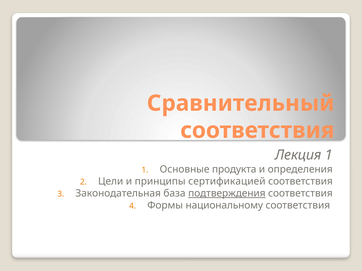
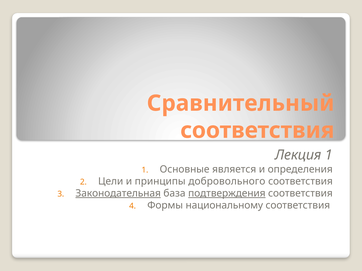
продукта: продукта -> является (234, 169)
сертификацией: сертификацией -> добровольного (227, 182)
Законодательная underline: none -> present (118, 194)
